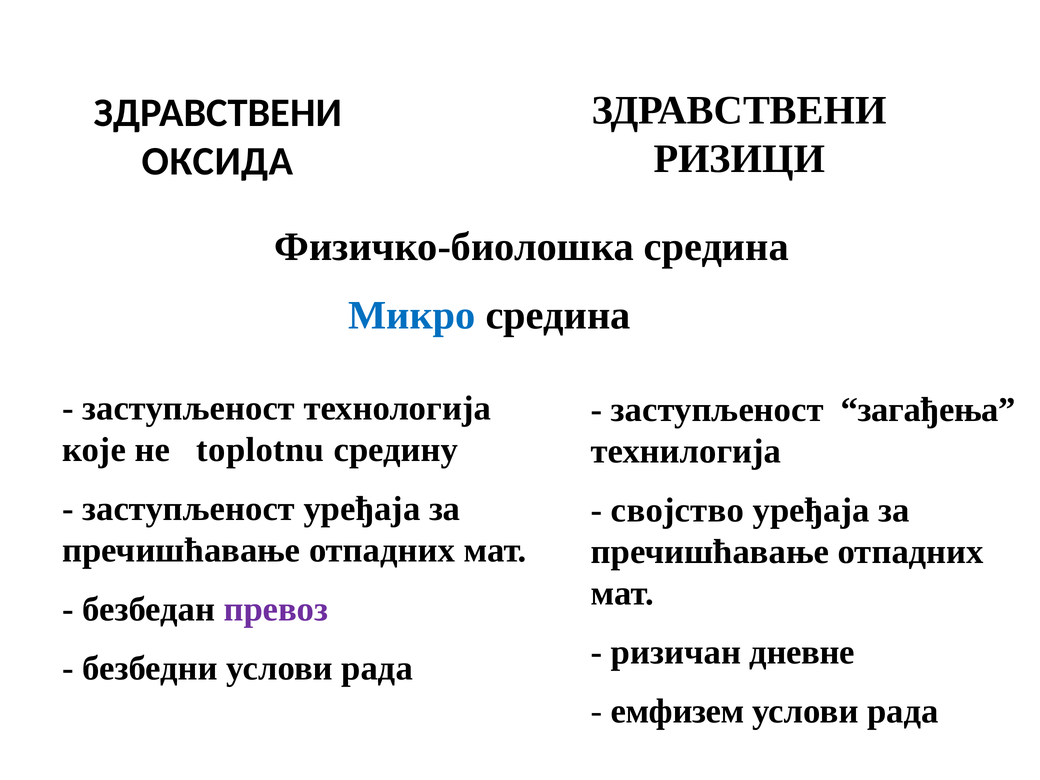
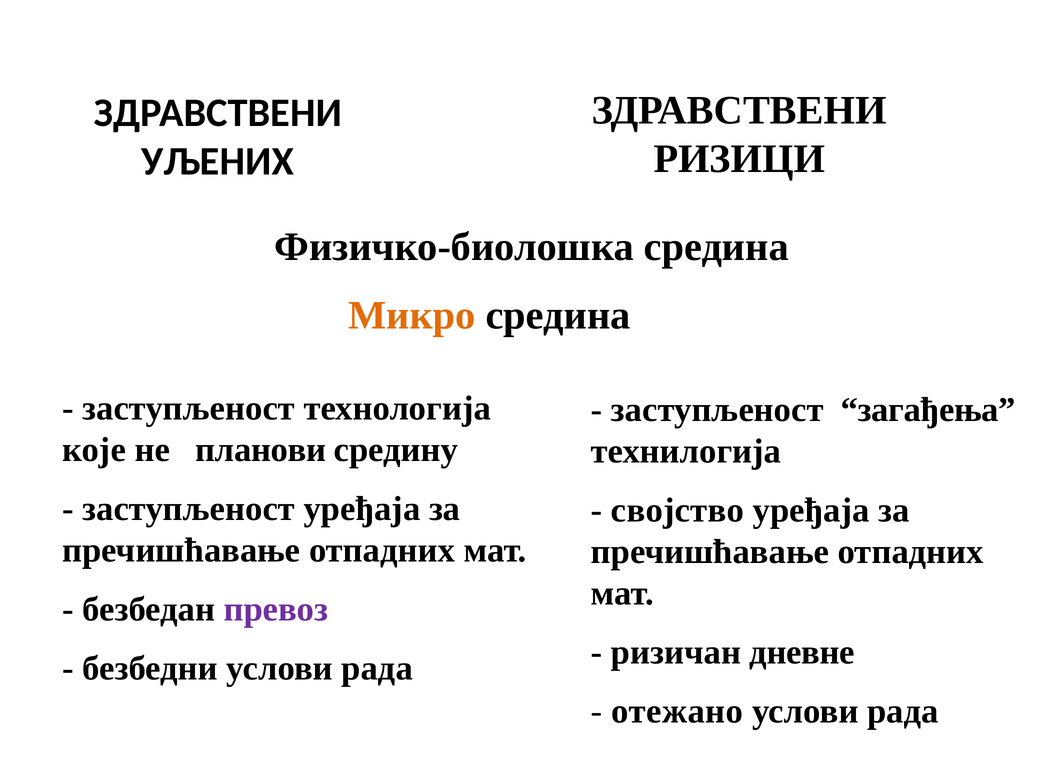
ОКСИДА: ОКСИДА -> УЉЕНИХ (218, 161)
Микро colour: blue -> orange (412, 316)
toplotnu: toplotnu -> планови (261, 450)
емфизем: емфизем -> отежано (677, 711)
